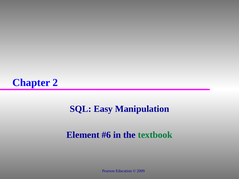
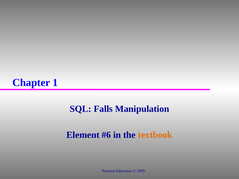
2: 2 -> 1 (55, 83)
Easy: Easy -> Falls (103, 109)
textbook colour: green -> orange (155, 135)
